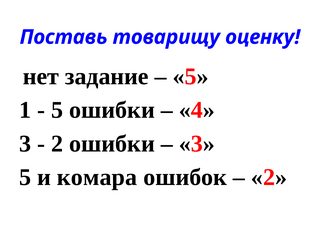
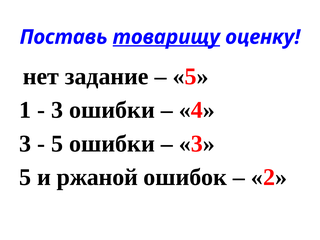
товарищу underline: none -> present (166, 37)
5: 5 -> 3 (57, 110)
2: 2 -> 5 (57, 144)
комара: комара -> ржаной (97, 177)
